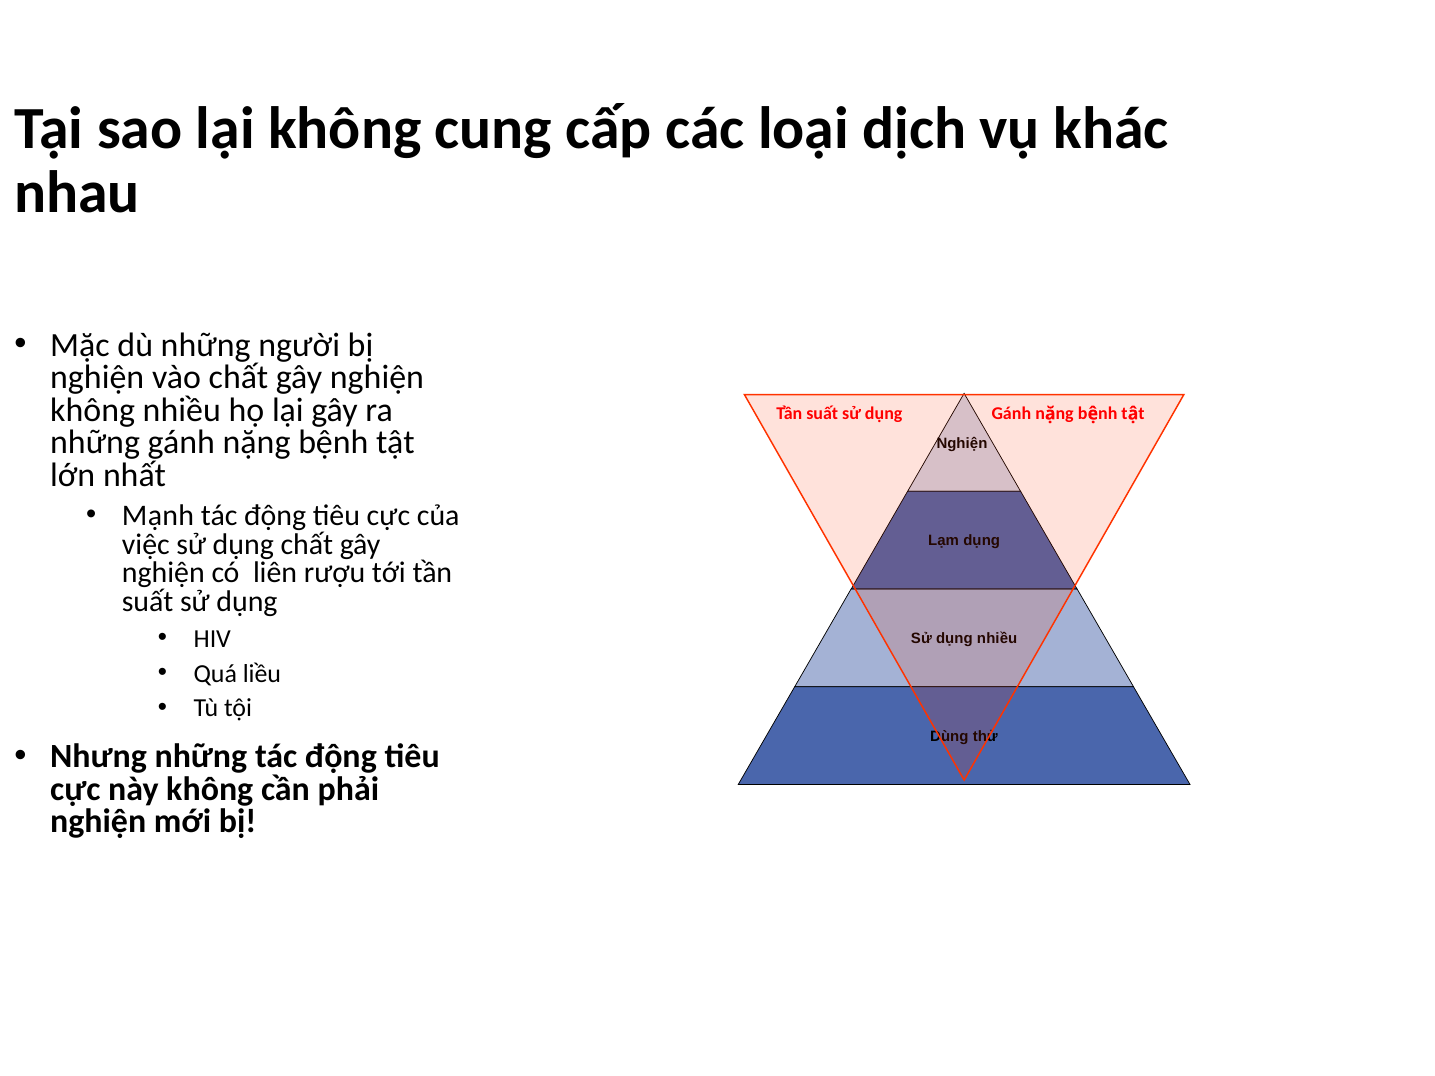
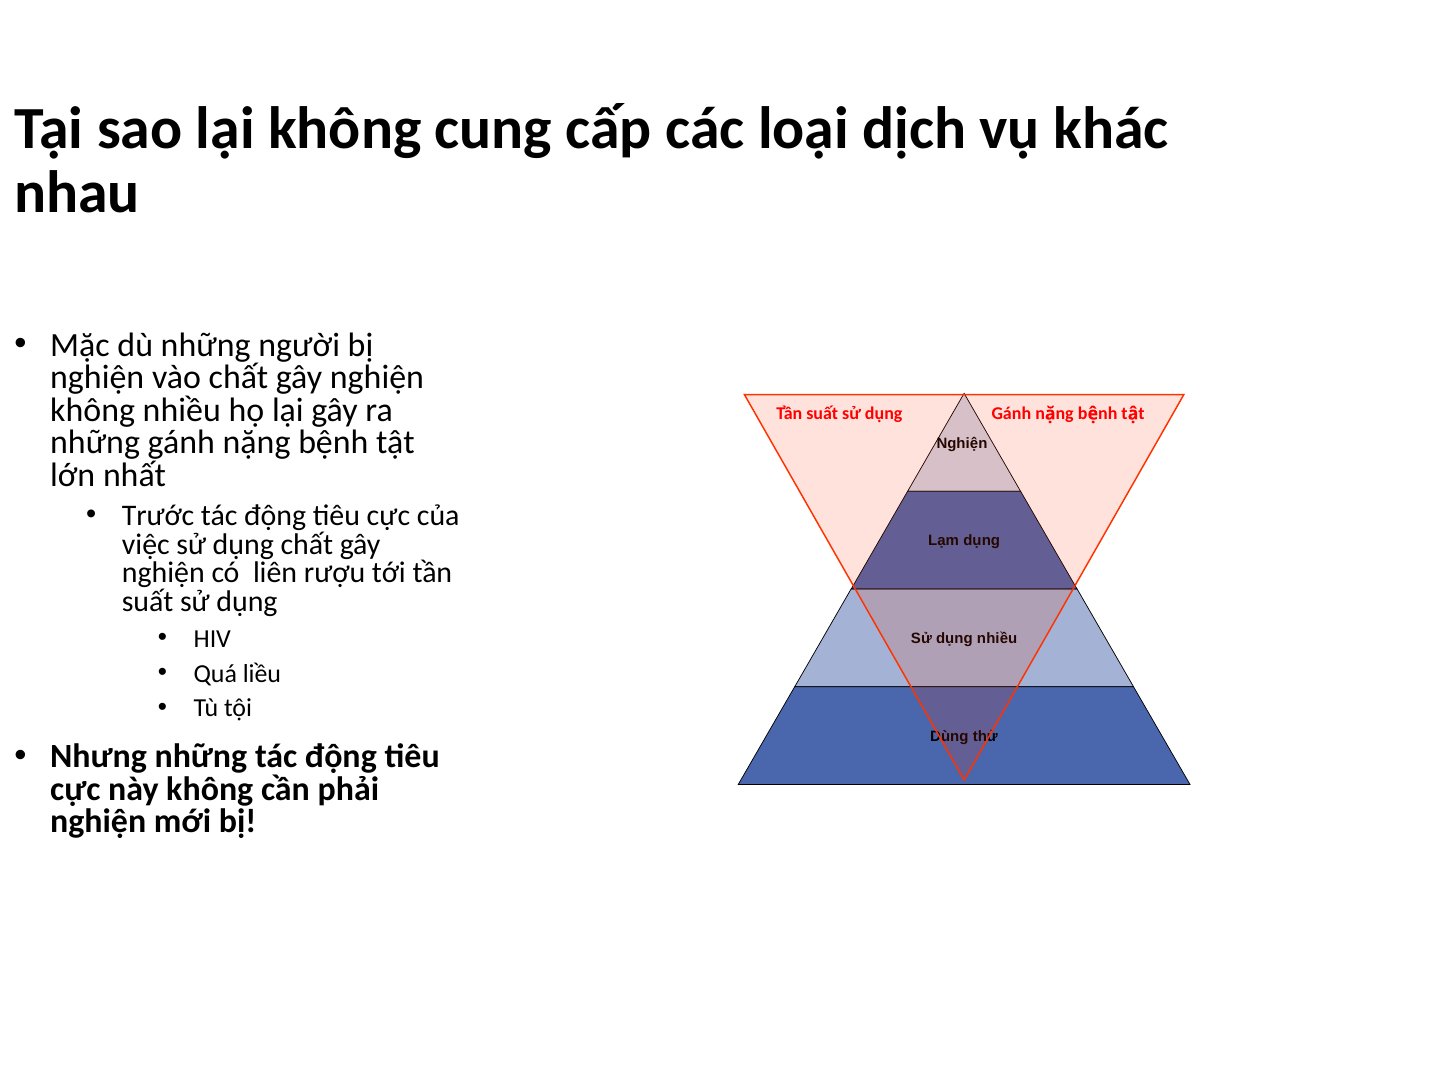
Mạnh: Mạnh -> Trước (158, 516)
